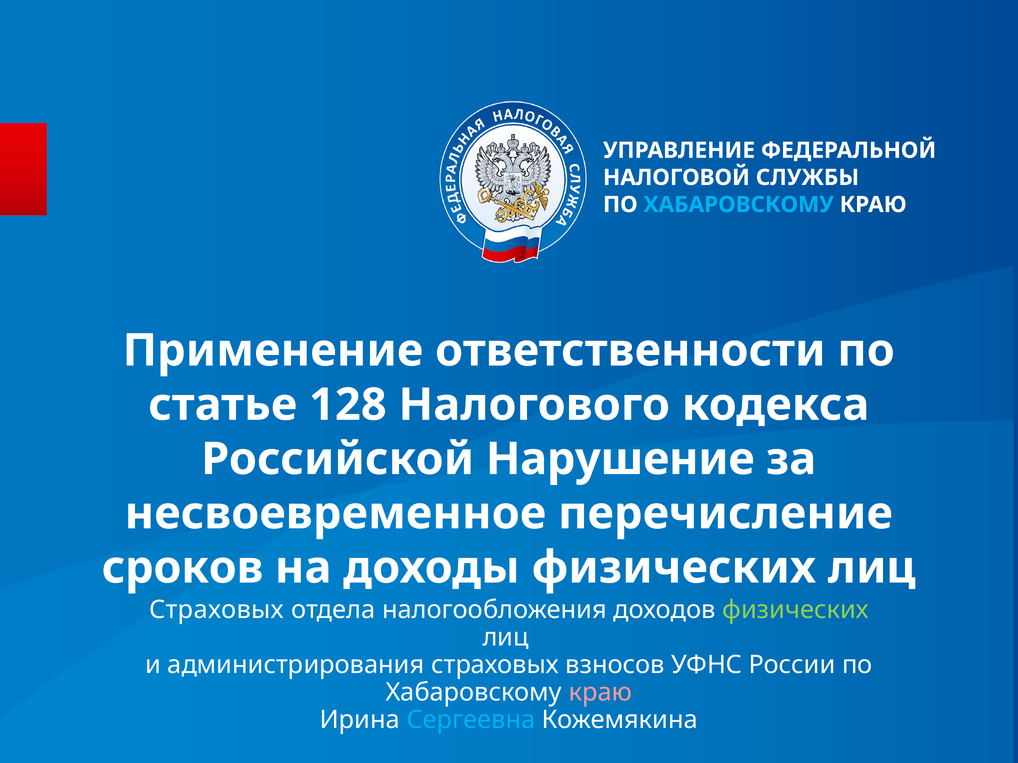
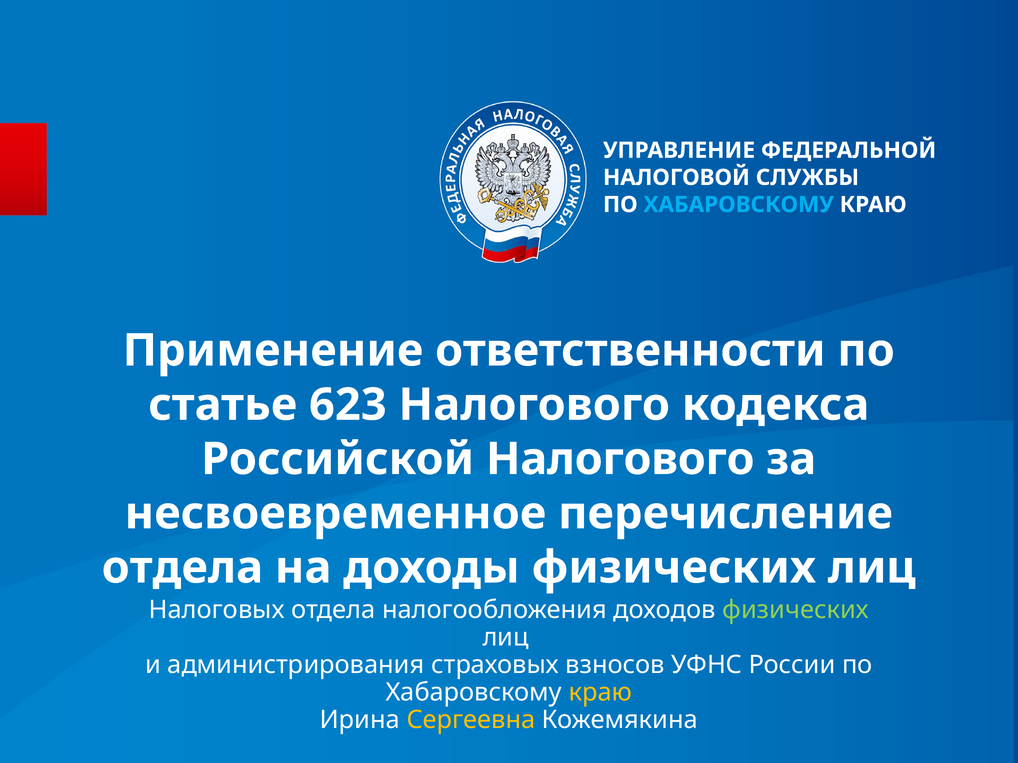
128: 128 -> 623 (348, 405)
Российской Нарушение: Нарушение -> Налогового (620, 459)
сроков: сроков -> отдела (182, 568)
Страховых: Страховых -> Налоговых (217, 610)
краю colour: pink -> yellow (600, 693)
Сергеевна colour: light blue -> yellow (471, 720)
